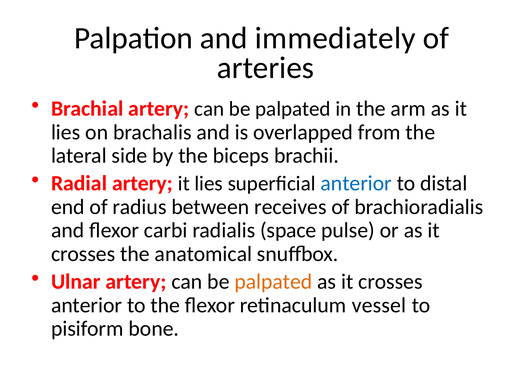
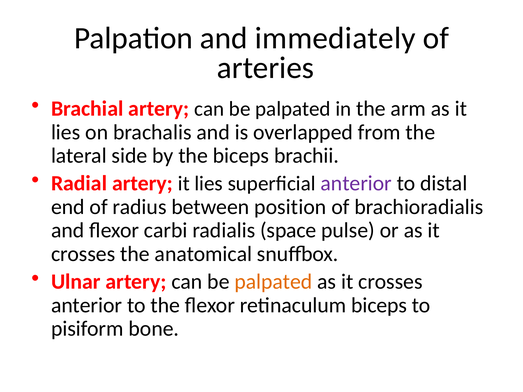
anterior colour: blue -> purple (356, 184)
receives: receives -> position (290, 207)
retinaculum vessel: vessel -> biceps (379, 305)
